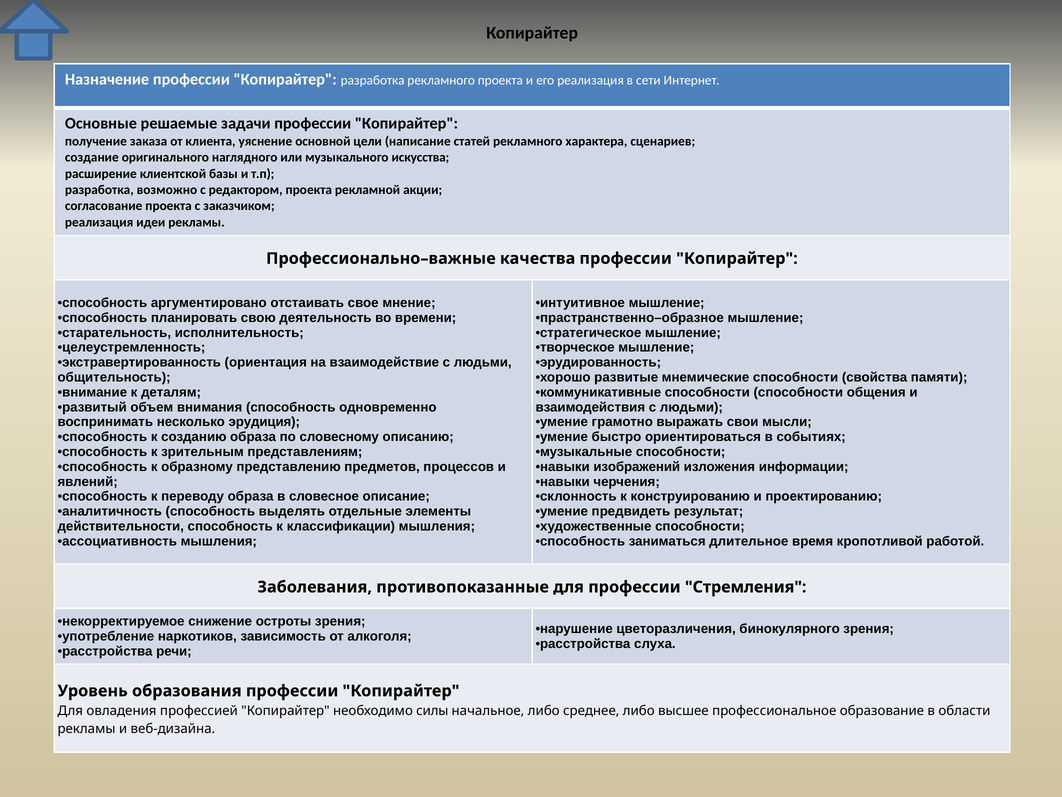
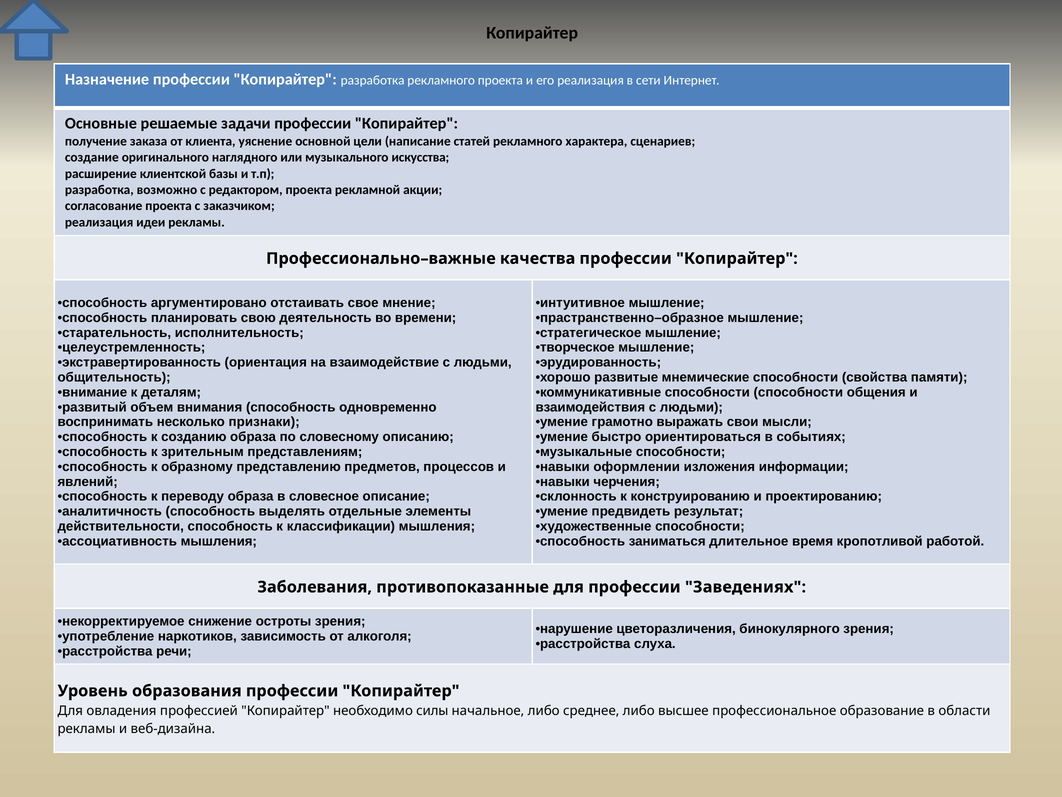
эрудиция: эрудиция -> признаки (264, 422)
изображений: изображений -> оформлении (637, 466)
Стремления: Стремления -> Заведениях (746, 587)
